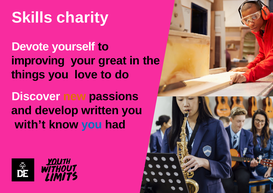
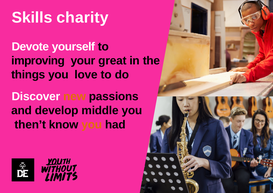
written: written -> middle (100, 110)
with’t: with’t -> then’t (30, 124)
you colour: blue -> orange (92, 124)
